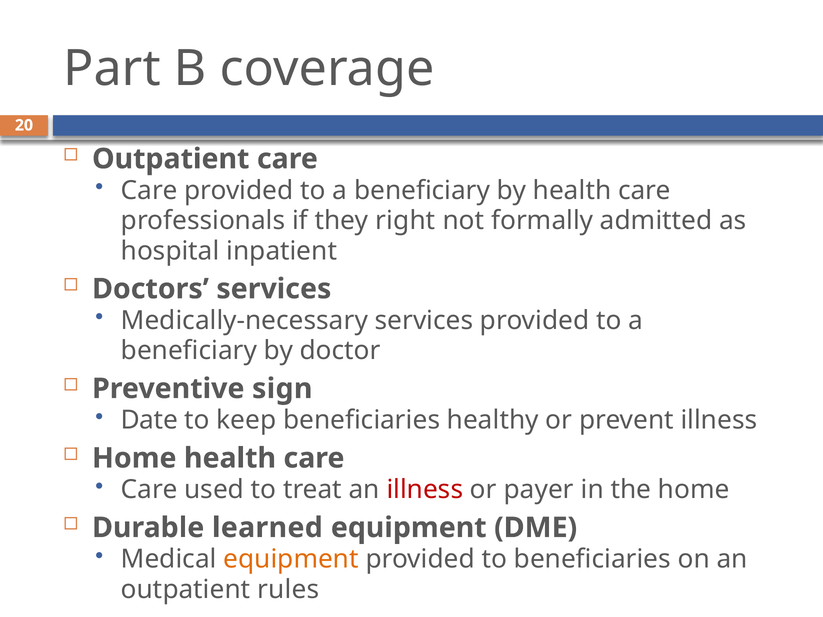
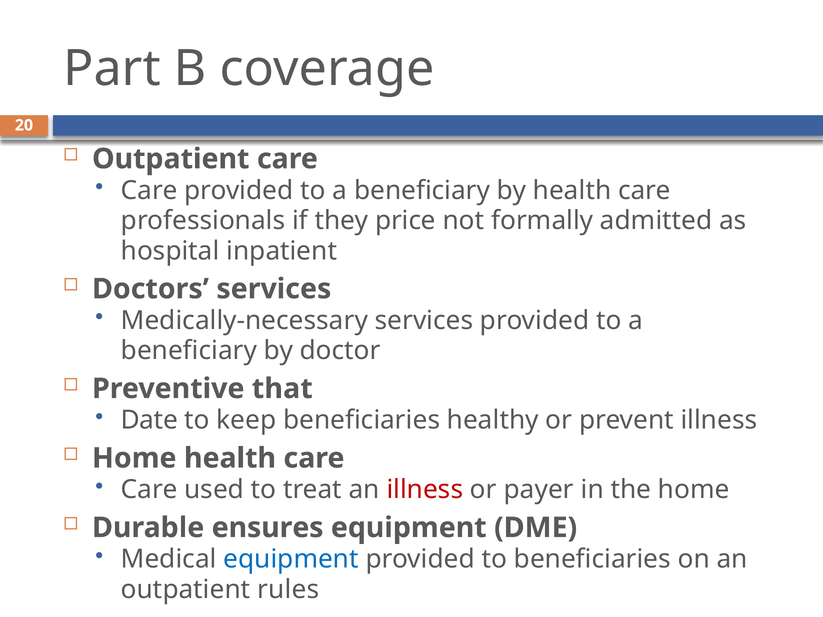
right: right -> price (405, 221)
sign: sign -> that (282, 389)
learned: learned -> ensures (268, 528)
equipment colour: orange -> blue (291, 559)
